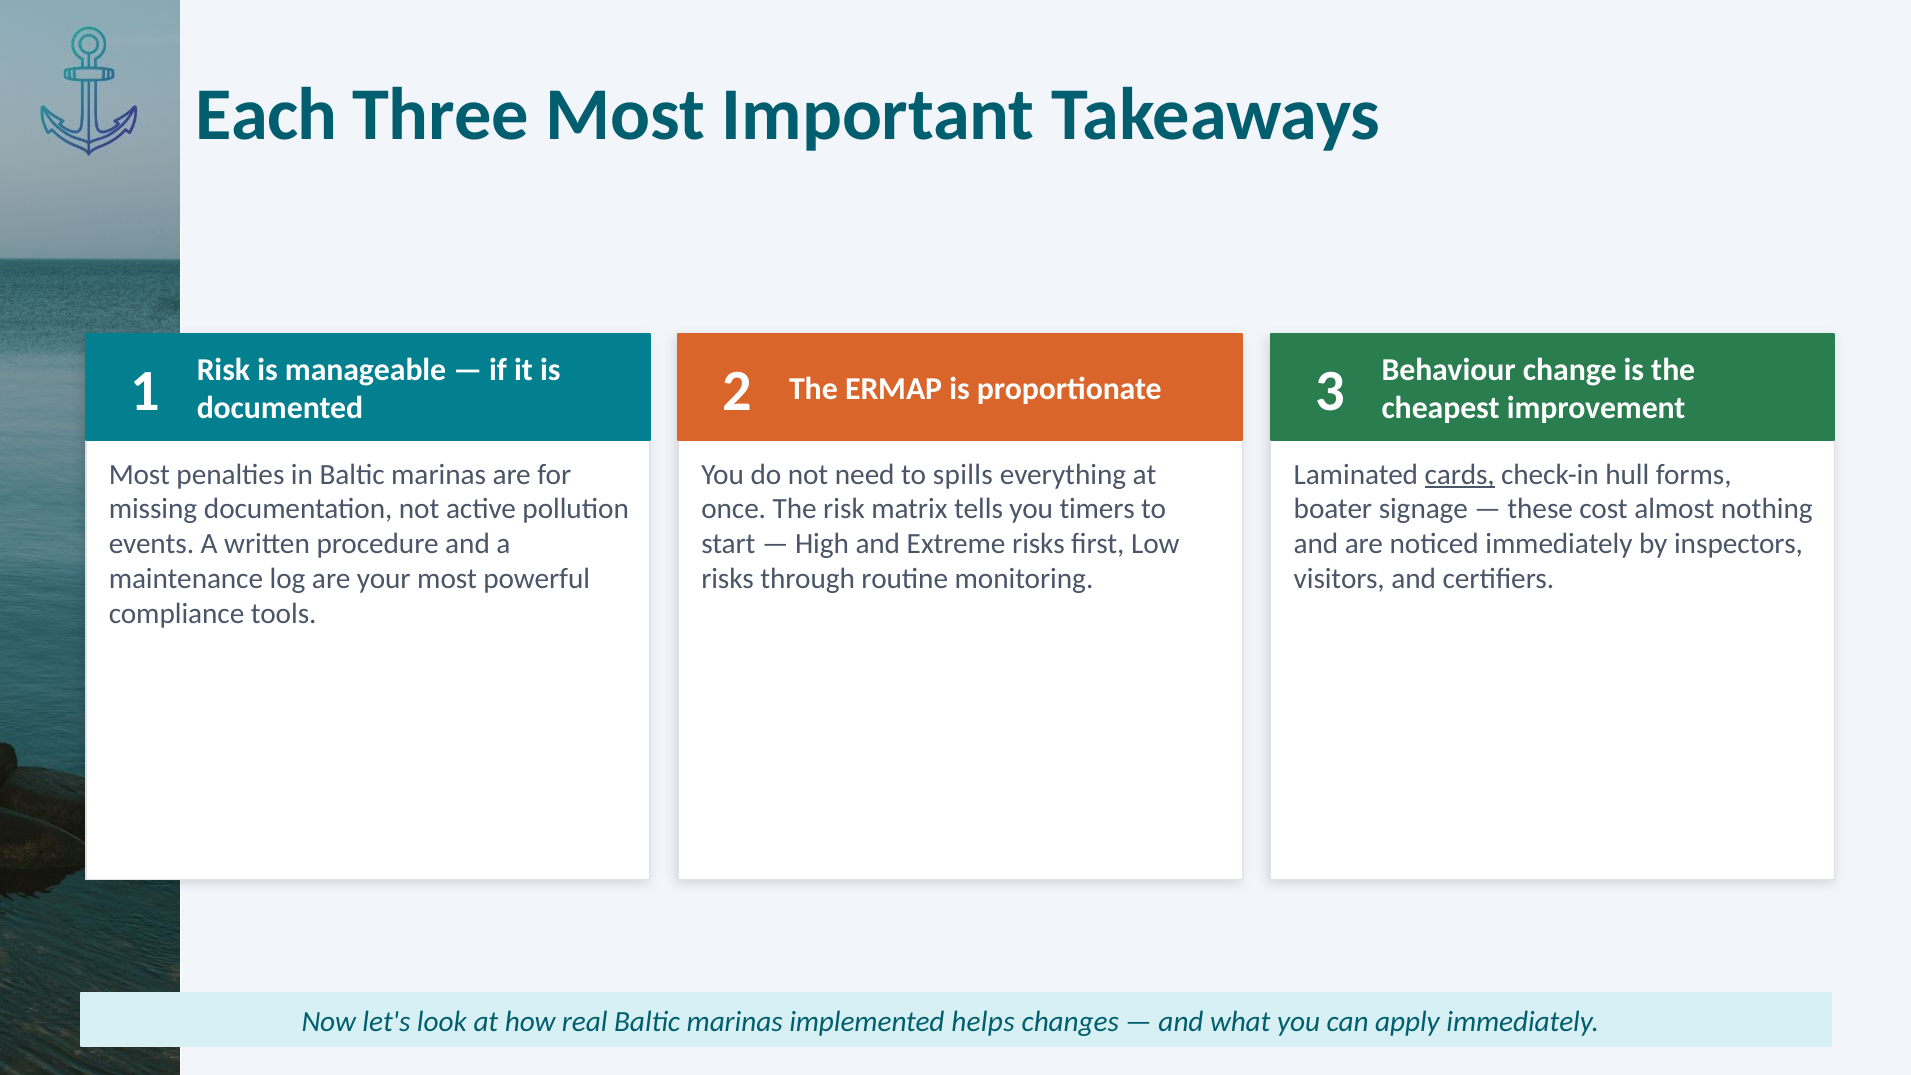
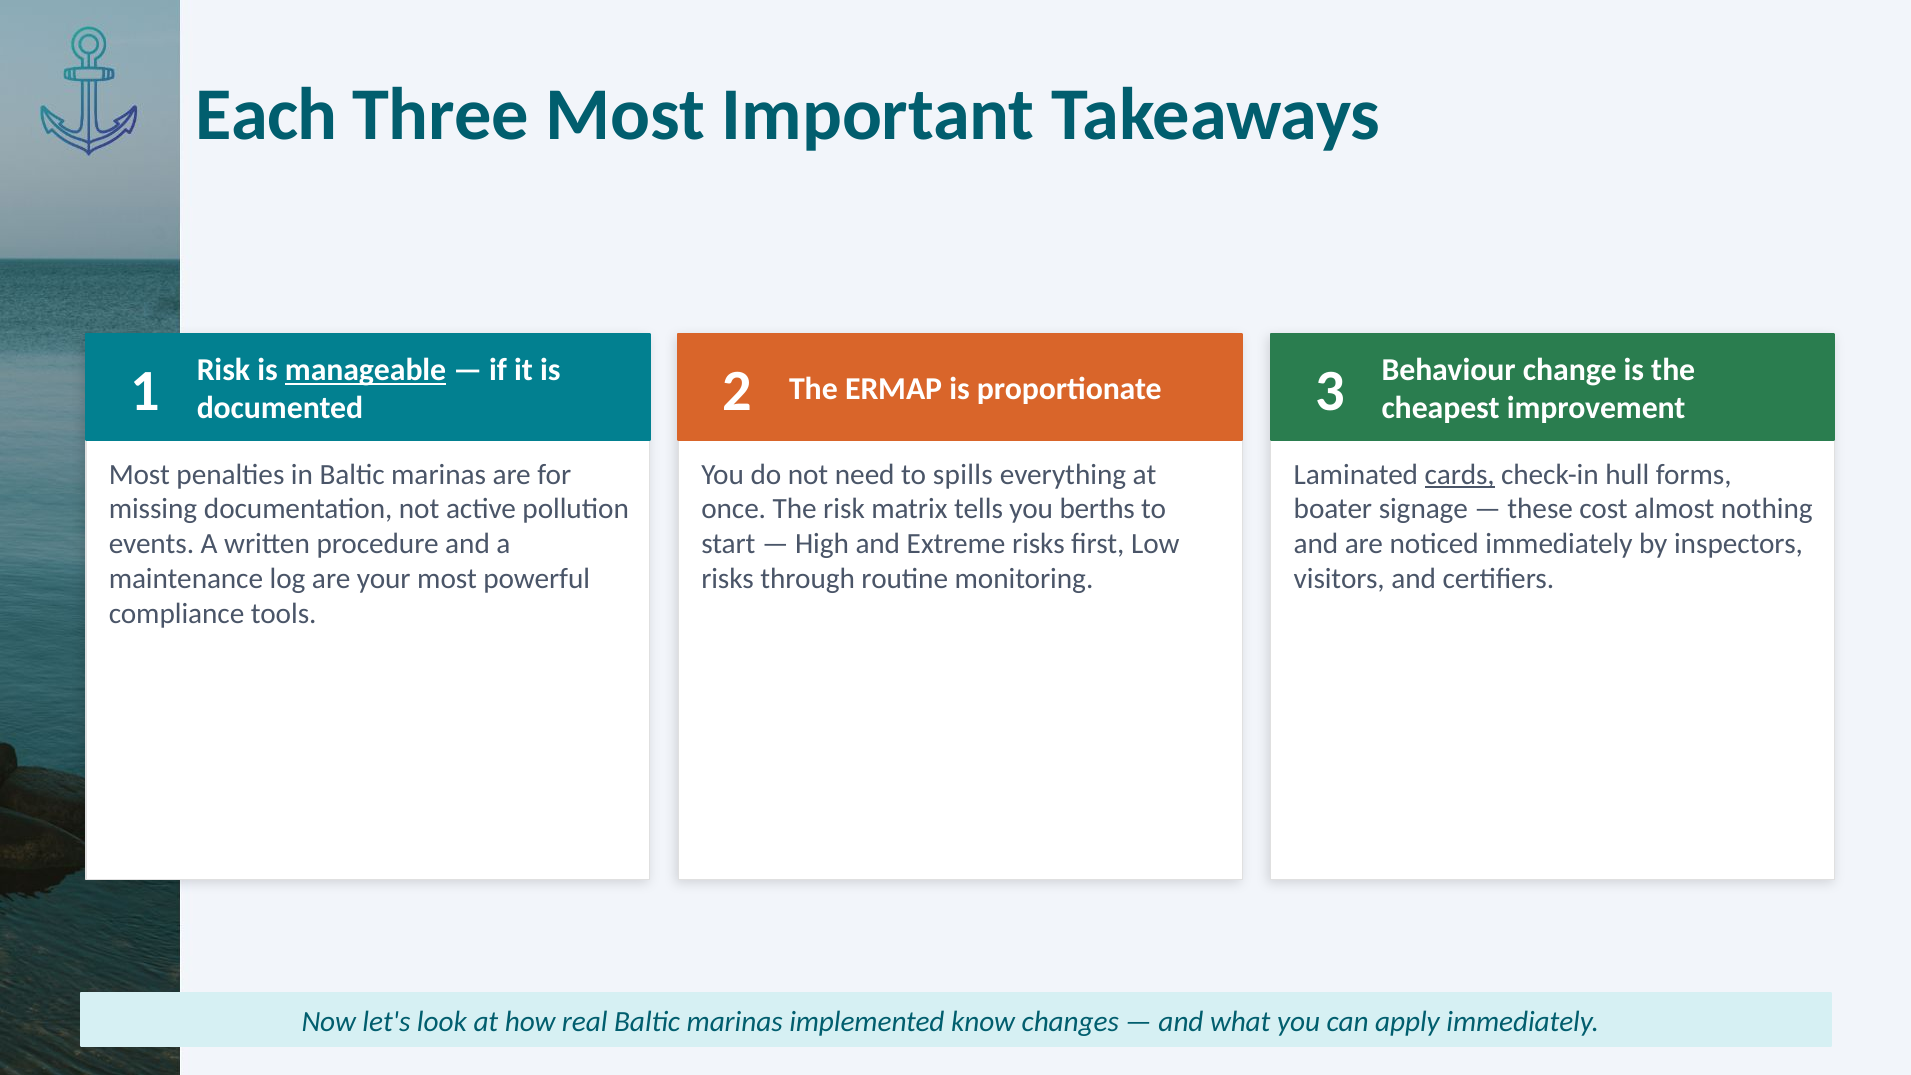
manageable underline: none -> present (366, 370)
timers: timers -> berths (1097, 509)
helps: helps -> know (983, 1021)
